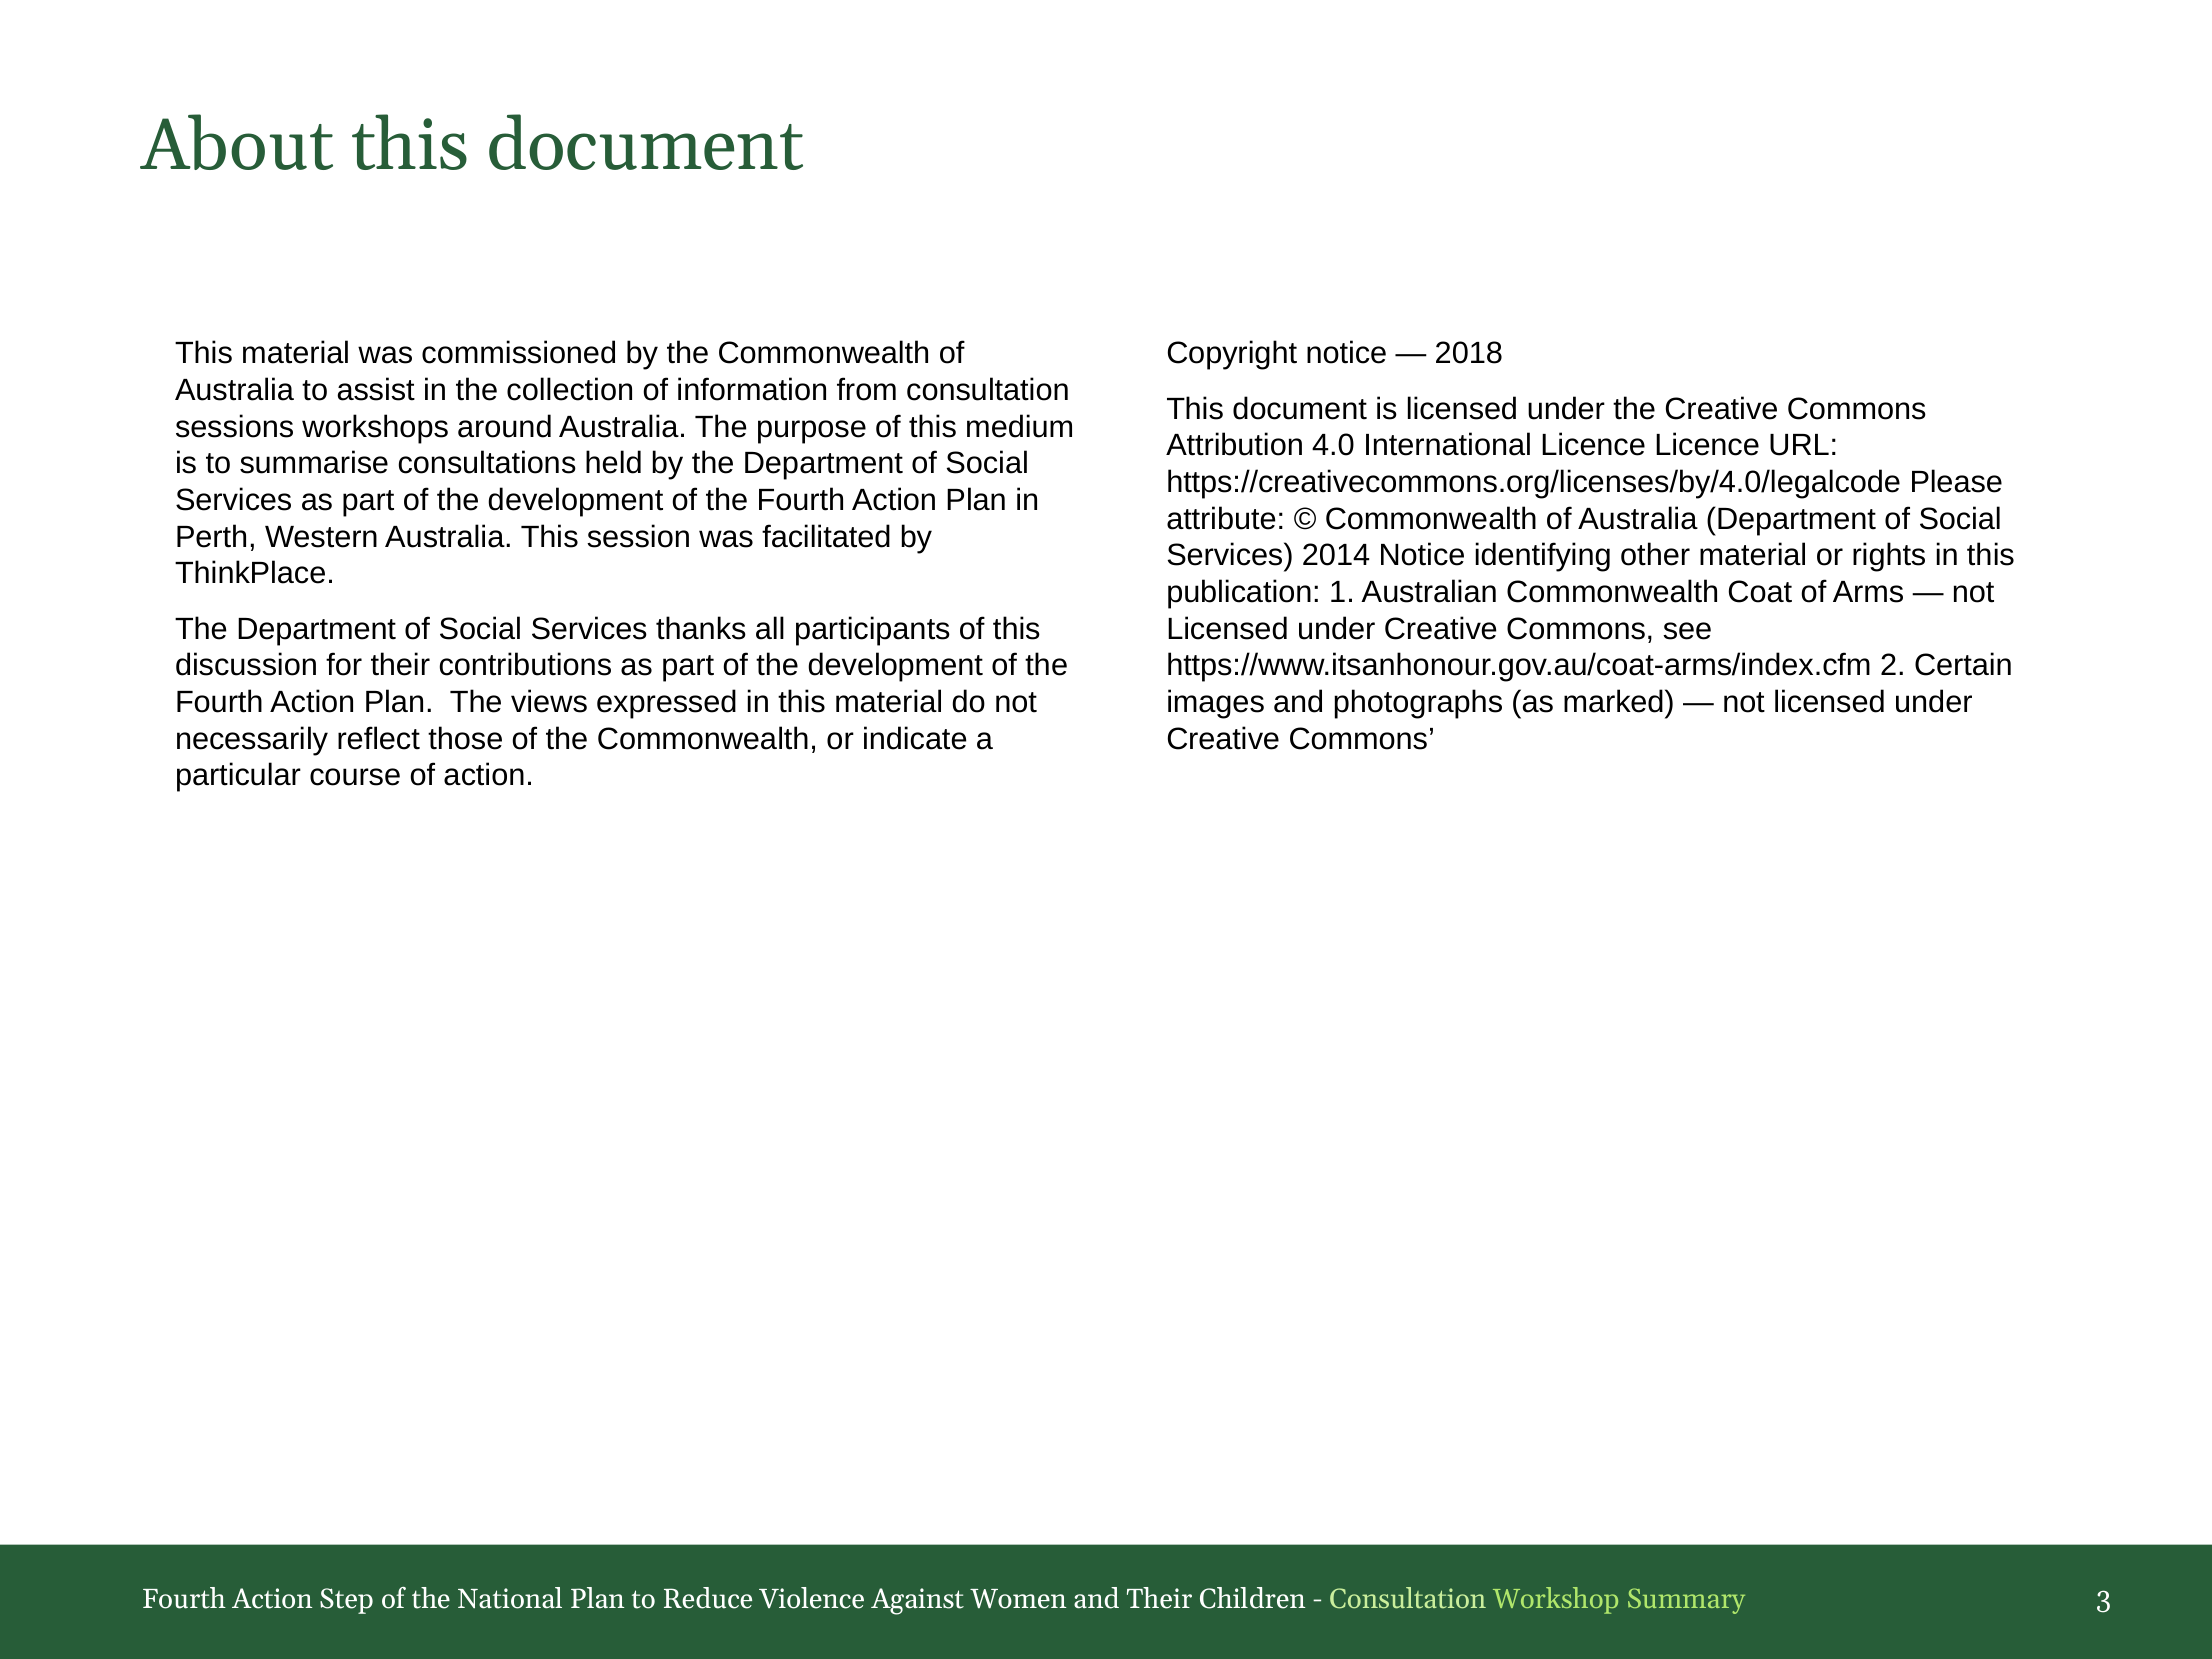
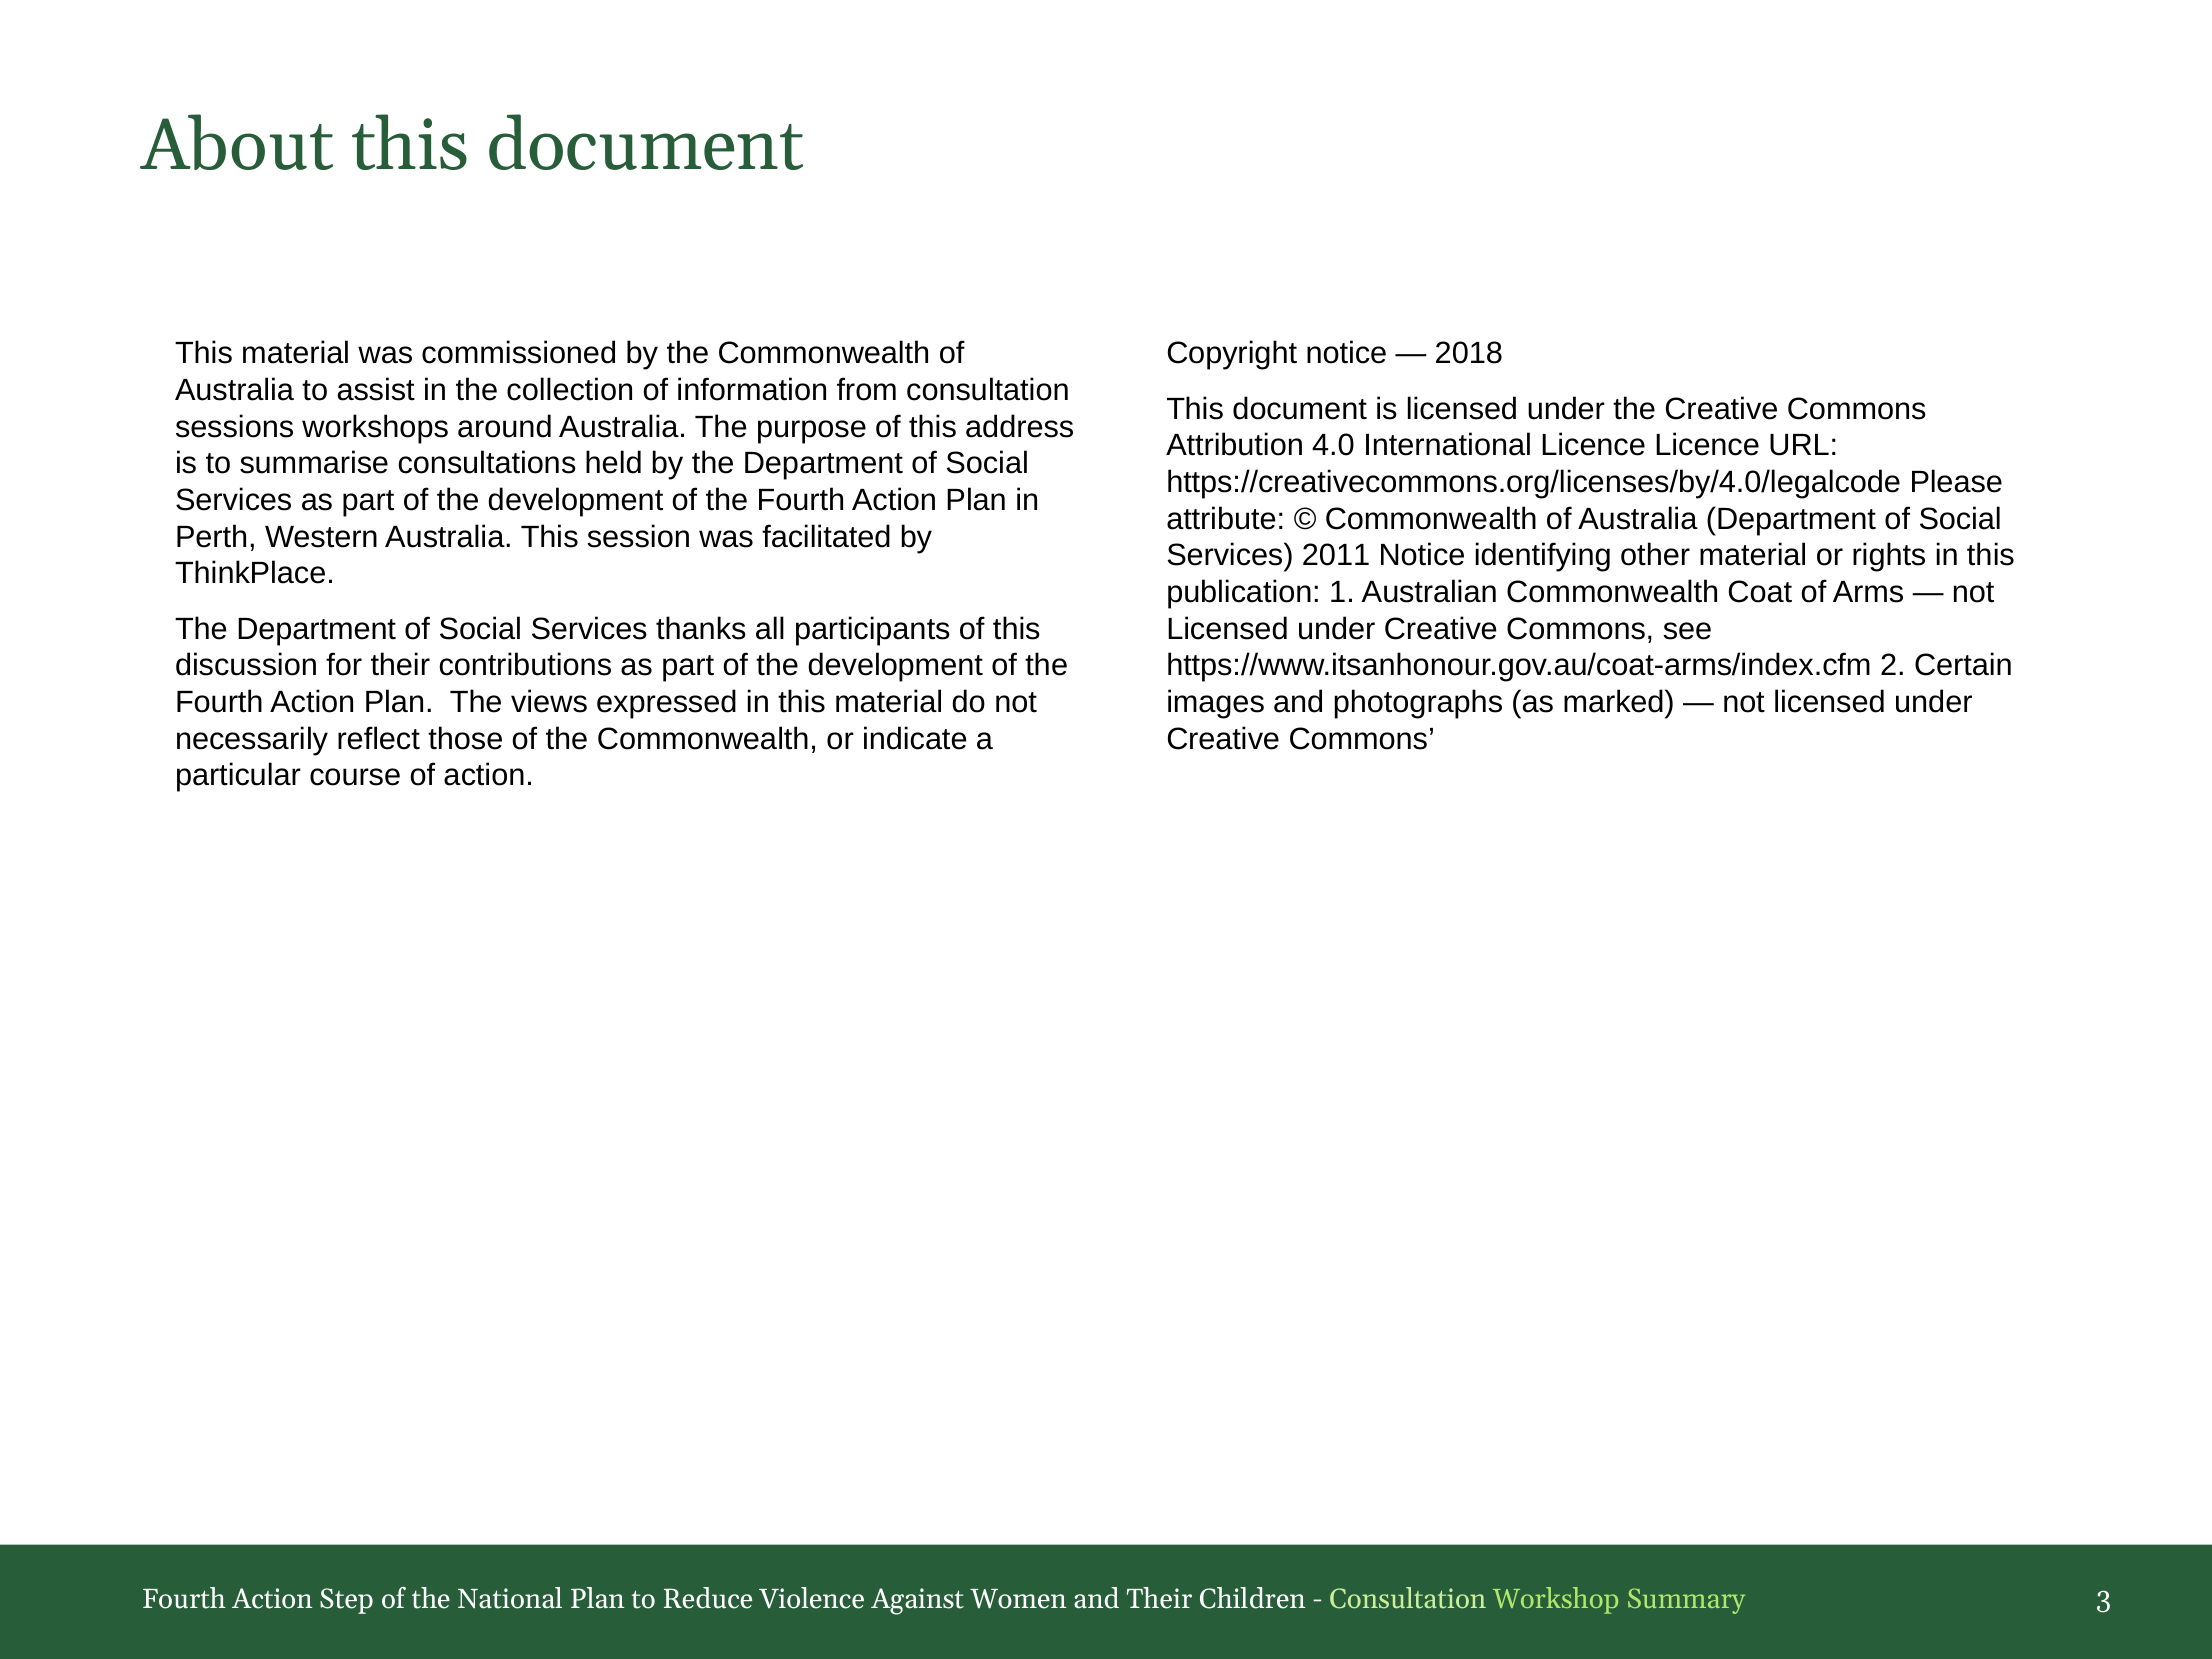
medium: medium -> address (1020, 427)
2014: 2014 -> 2011 (1336, 556)
